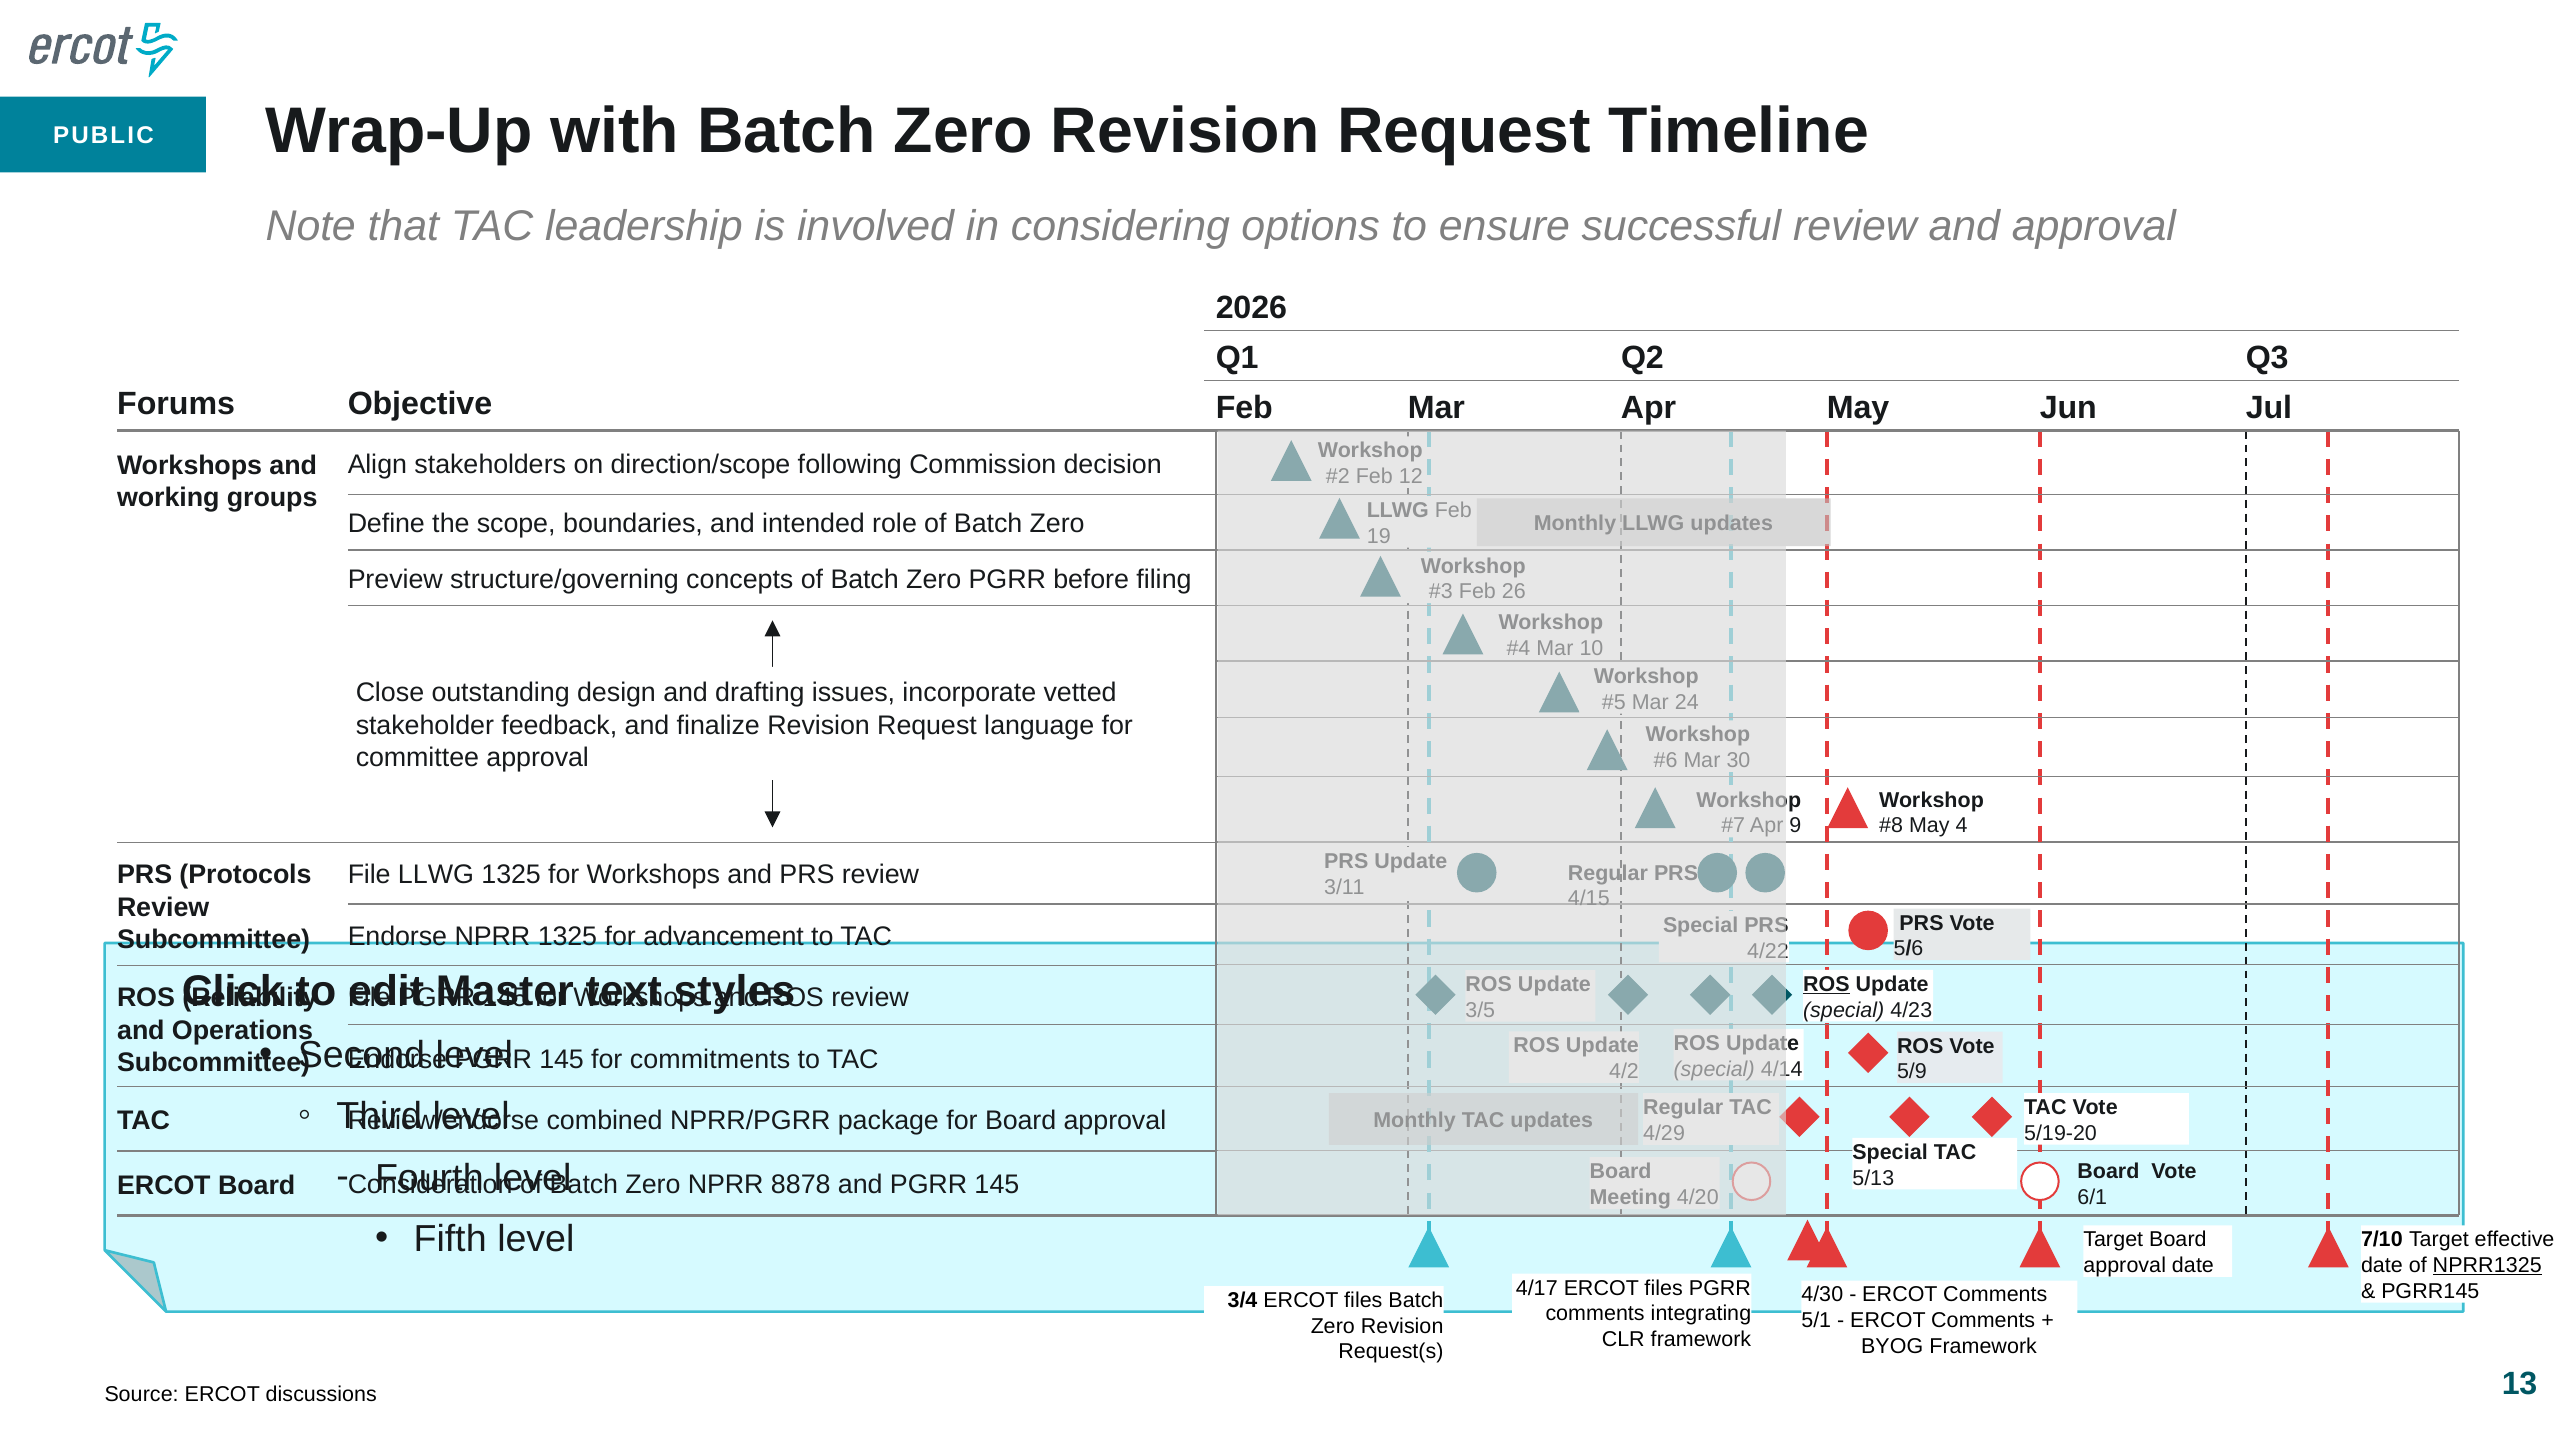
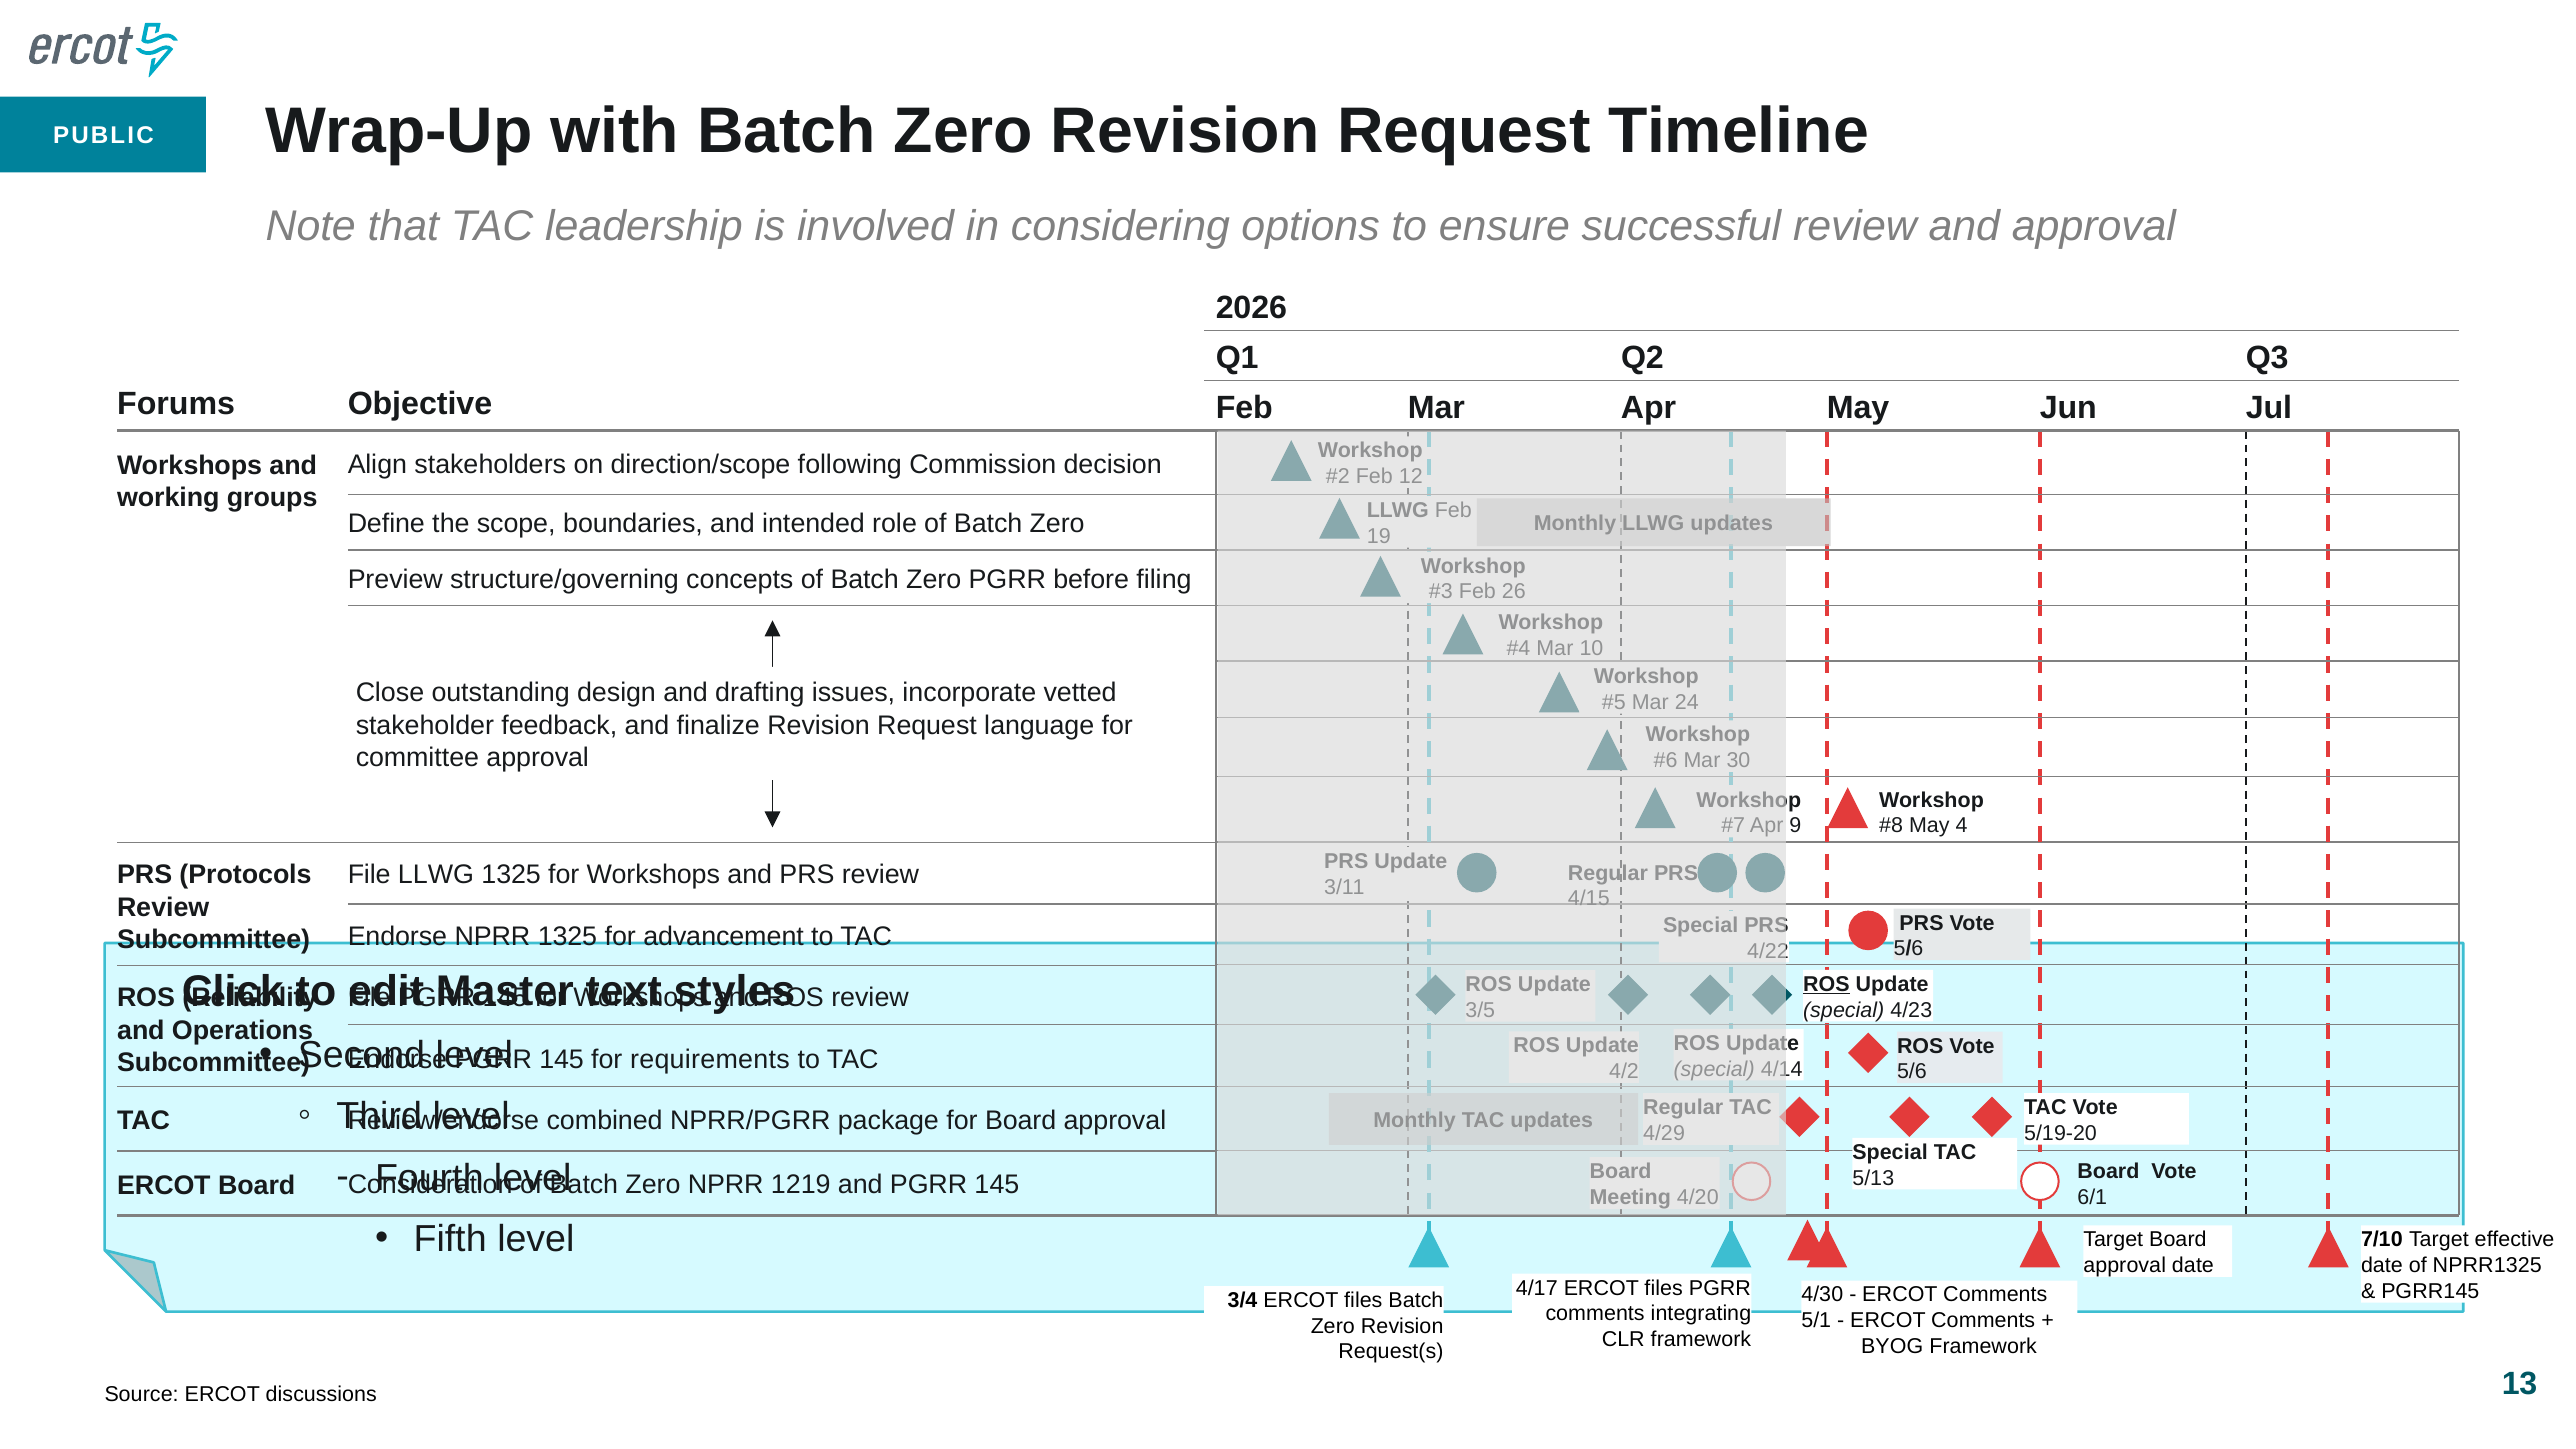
commitments: commitments -> requirements (710, 1059)
5/9: 5/9 -> 5/6 (1912, 1072)
8878: 8878 -> 1219 (801, 1185)
NPRR1325 underline: present -> none (2487, 1265)
